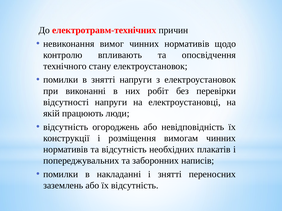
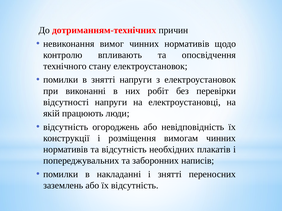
електротравм-технічних: електротравм-технічних -> дотриманням-технічних (104, 30)
